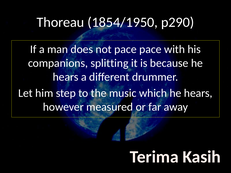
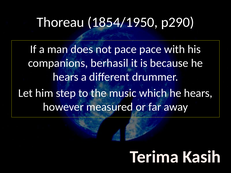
splitting: splitting -> berhasil (109, 63)
